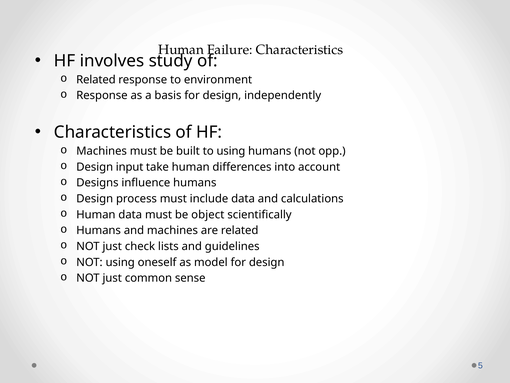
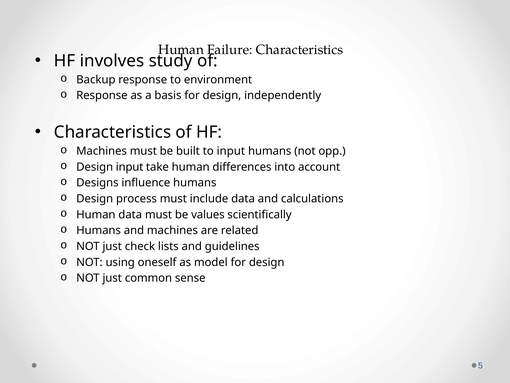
Related: Related -> Backup (96, 80)
to using: using -> input (231, 151)
object: object -> values (208, 214)
